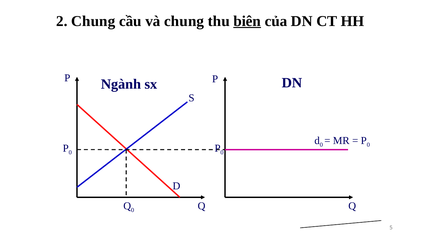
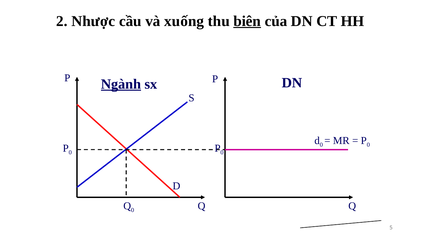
2 Chung: Chung -> Nhược (93, 21)
và chung: chung -> xuống (184, 21)
Ngành underline: none -> present (121, 84)
